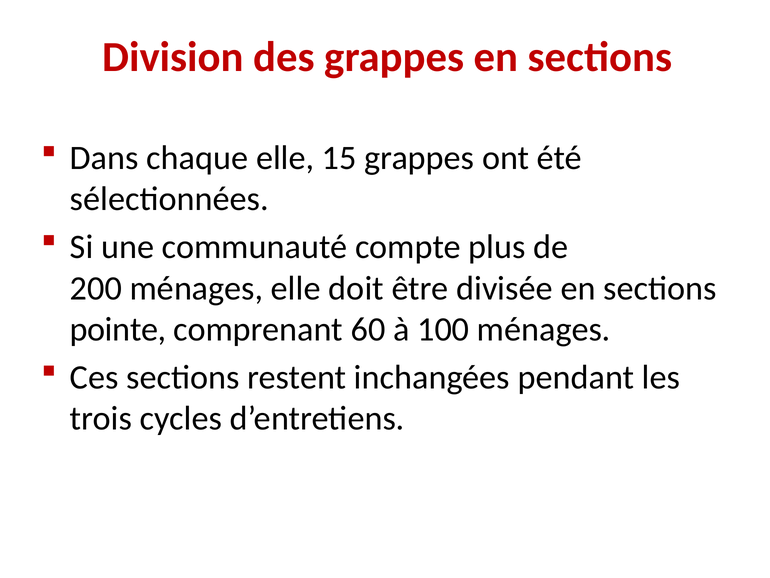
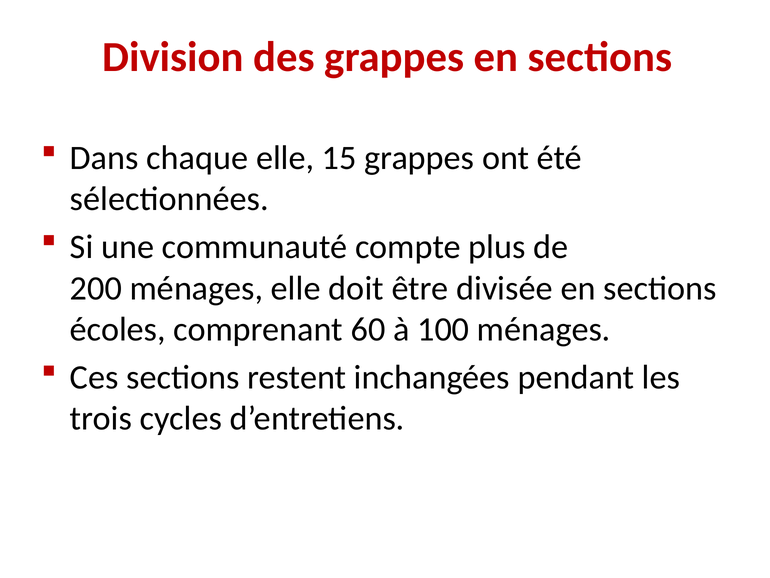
pointe: pointe -> écoles (118, 329)
